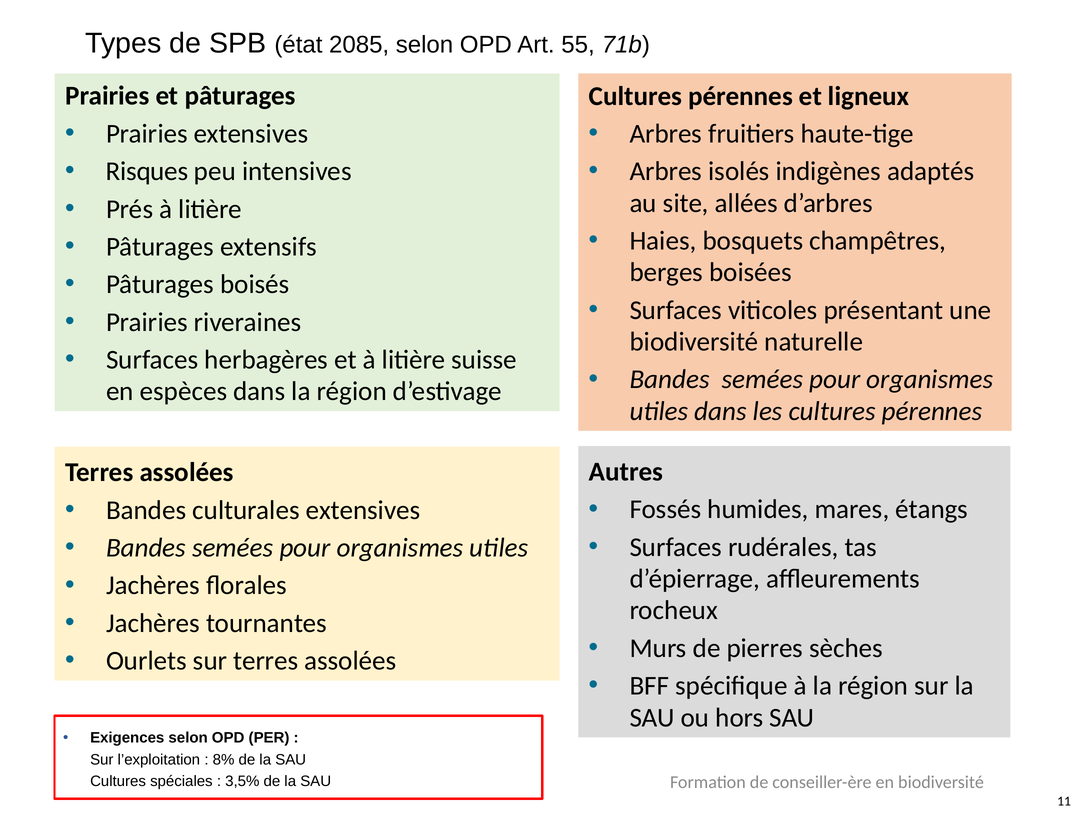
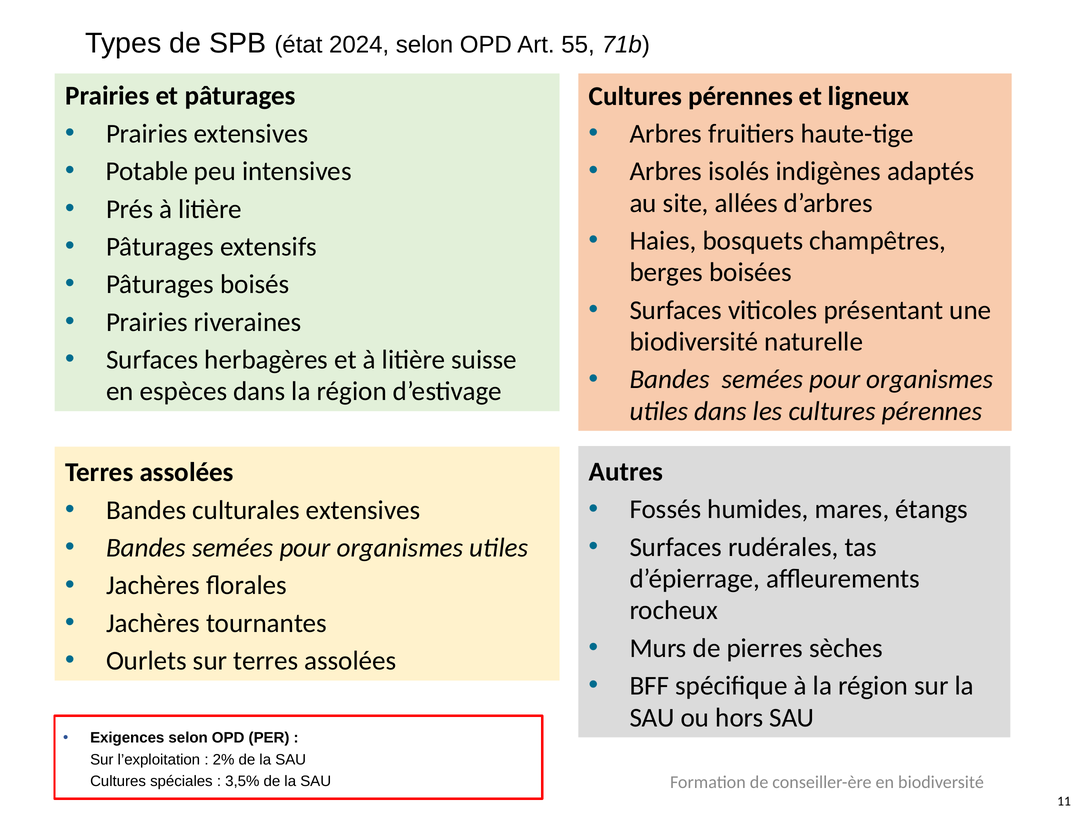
2085: 2085 -> 2024 (359, 45)
Risques: Risques -> Potable (147, 171)
8%: 8% -> 2% (224, 759)
